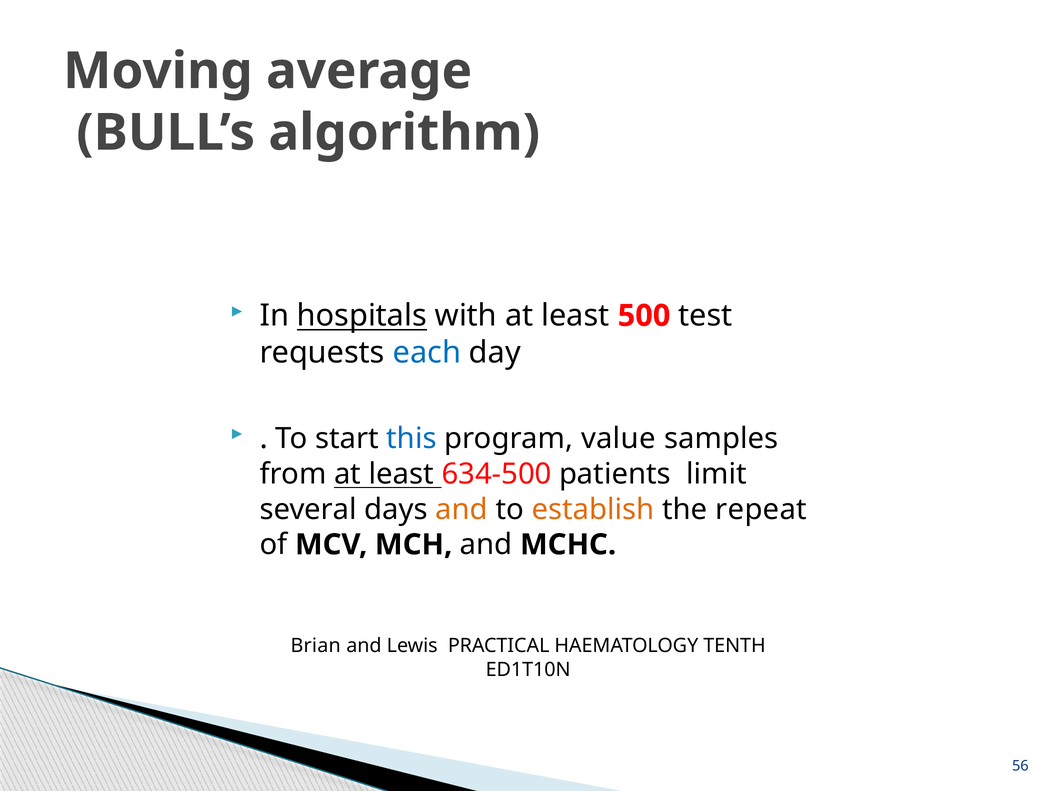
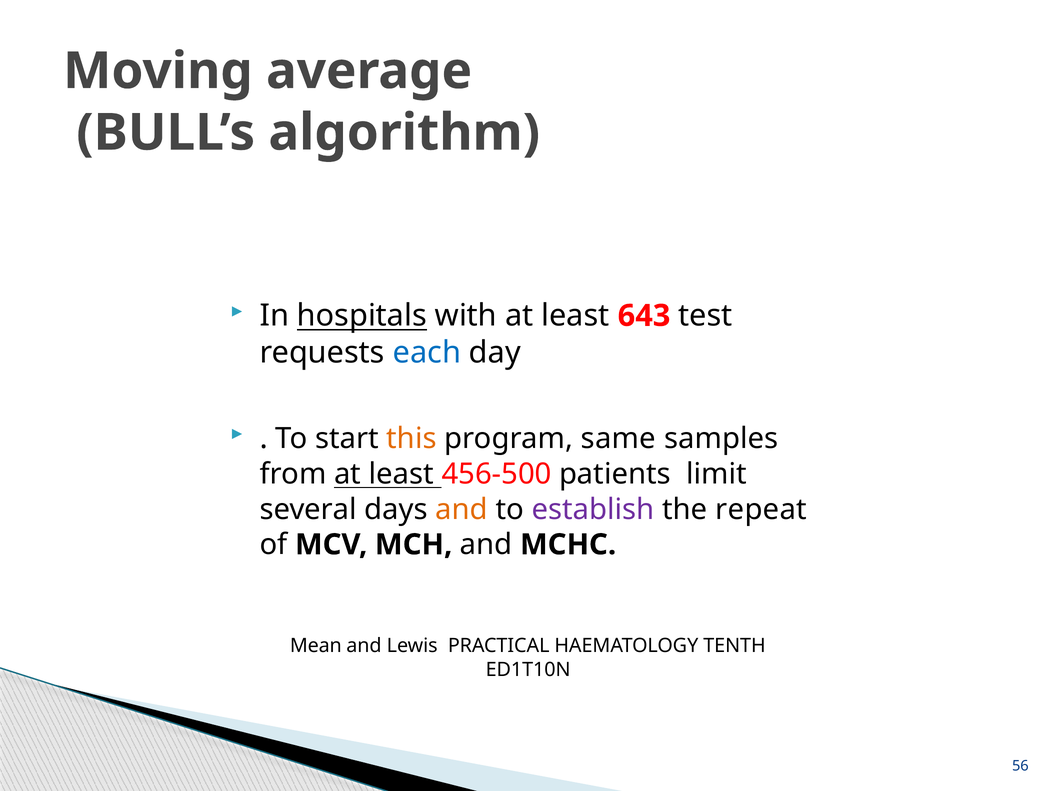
500: 500 -> 643 (644, 316)
this colour: blue -> orange (412, 438)
value: value -> same (618, 438)
634-500: 634-500 -> 456-500 (497, 474)
establish colour: orange -> purple (593, 509)
Brian: Brian -> Mean (316, 645)
